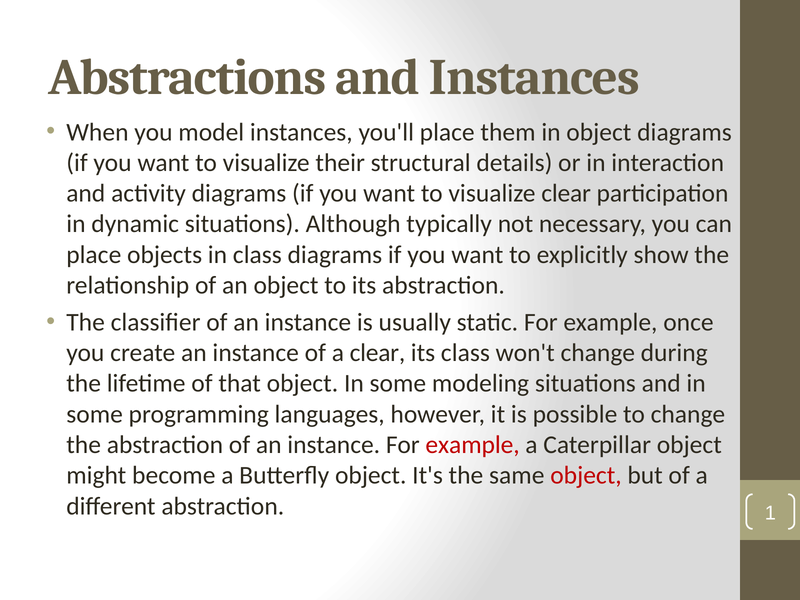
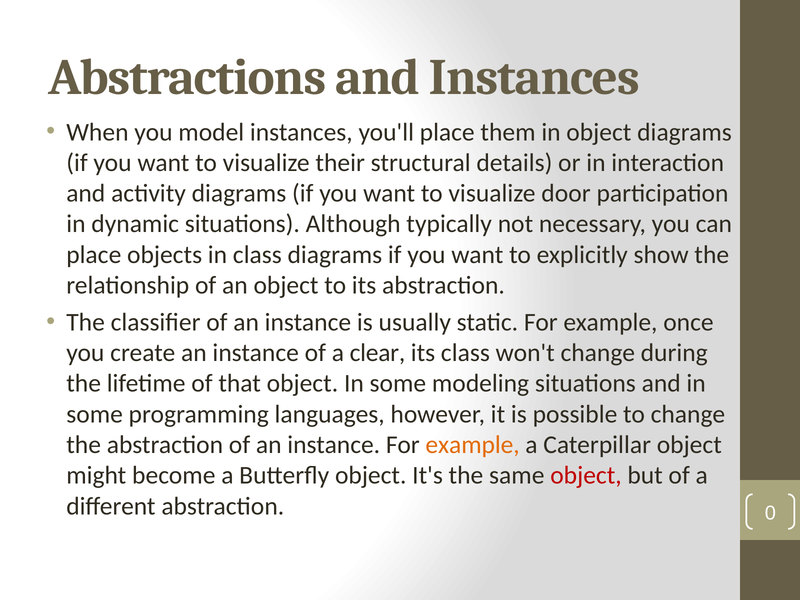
visualize clear: clear -> door (566, 193)
example colour: red -> orange (473, 445)
1: 1 -> 0 (770, 513)
